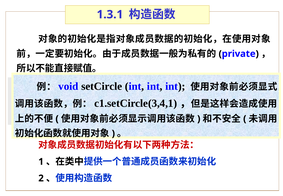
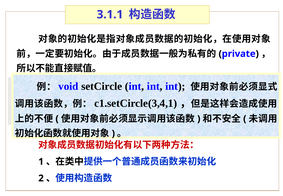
1.3.1: 1.3.1 -> 3.1.1 (110, 14)
